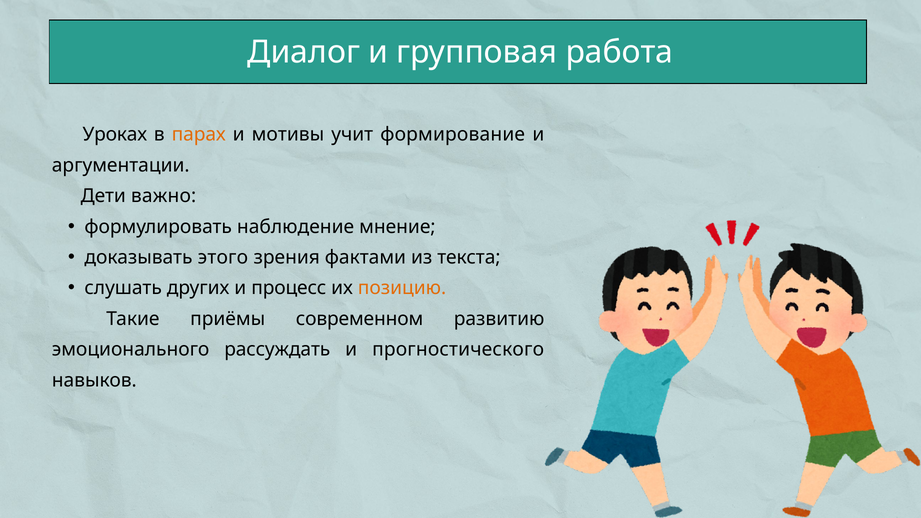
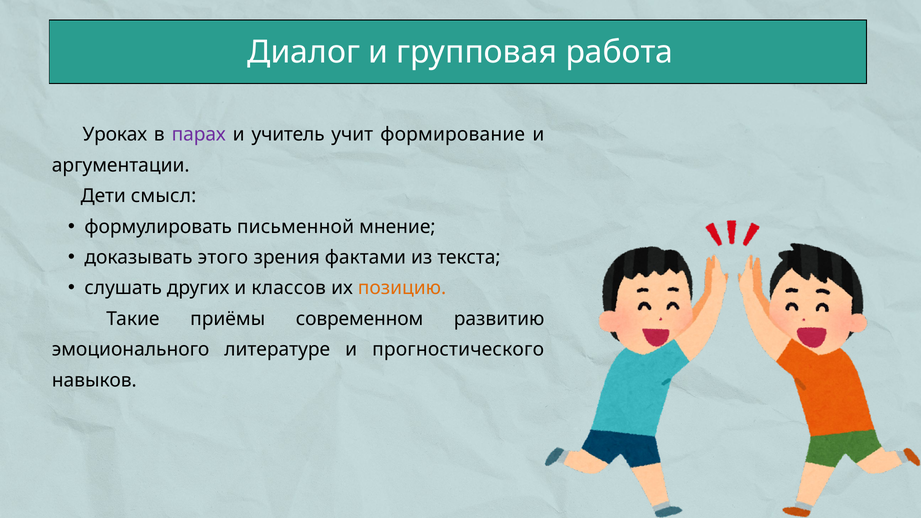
парах colour: orange -> purple (199, 135)
мотивы: мотивы -> учитель (288, 135)
важно: важно -> смысл (164, 196)
наблюдение: наблюдение -> письменной (295, 227)
процесс: процесс -> классов (289, 288)
рассуждать: рассуждать -> литературе (277, 350)
